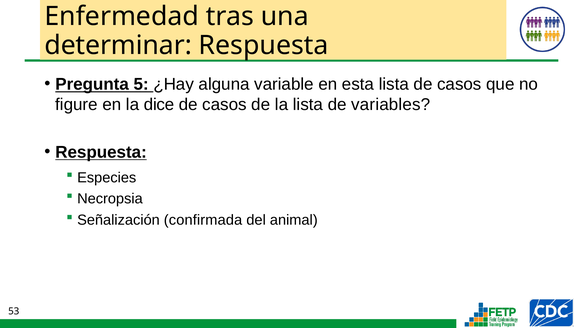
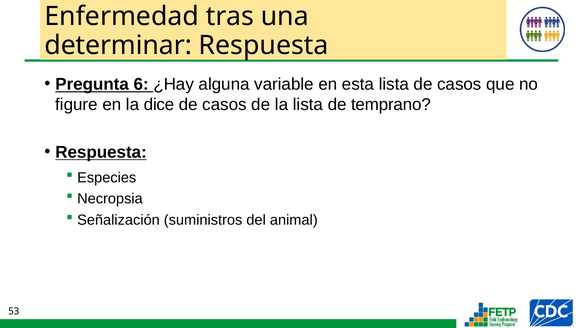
5: 5 -> 6 (141, 84)
variables: variables -> temprano (391, 105)
confirmada: confirmada -> suministros (203, 220)
